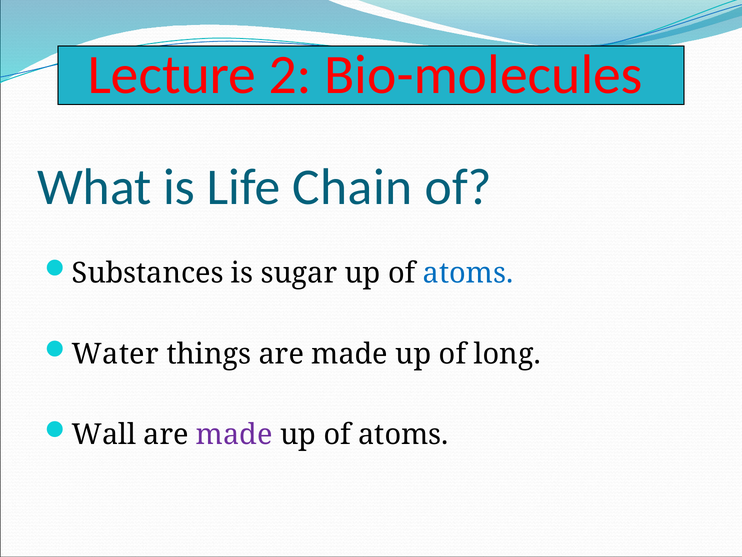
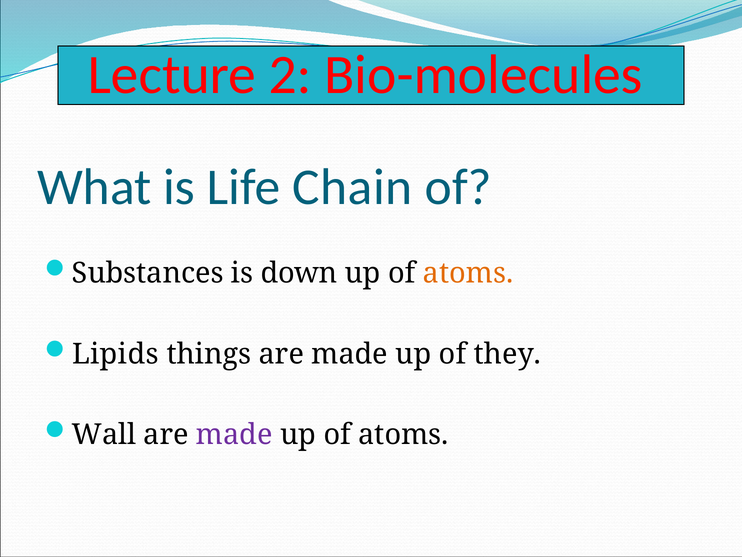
sugar: sugar -> down (299, 273)
atoms colour: blue -> orange (468, 273)
Water: Water -> Lipids (115, 354)
long: long -> they (507, 354)
